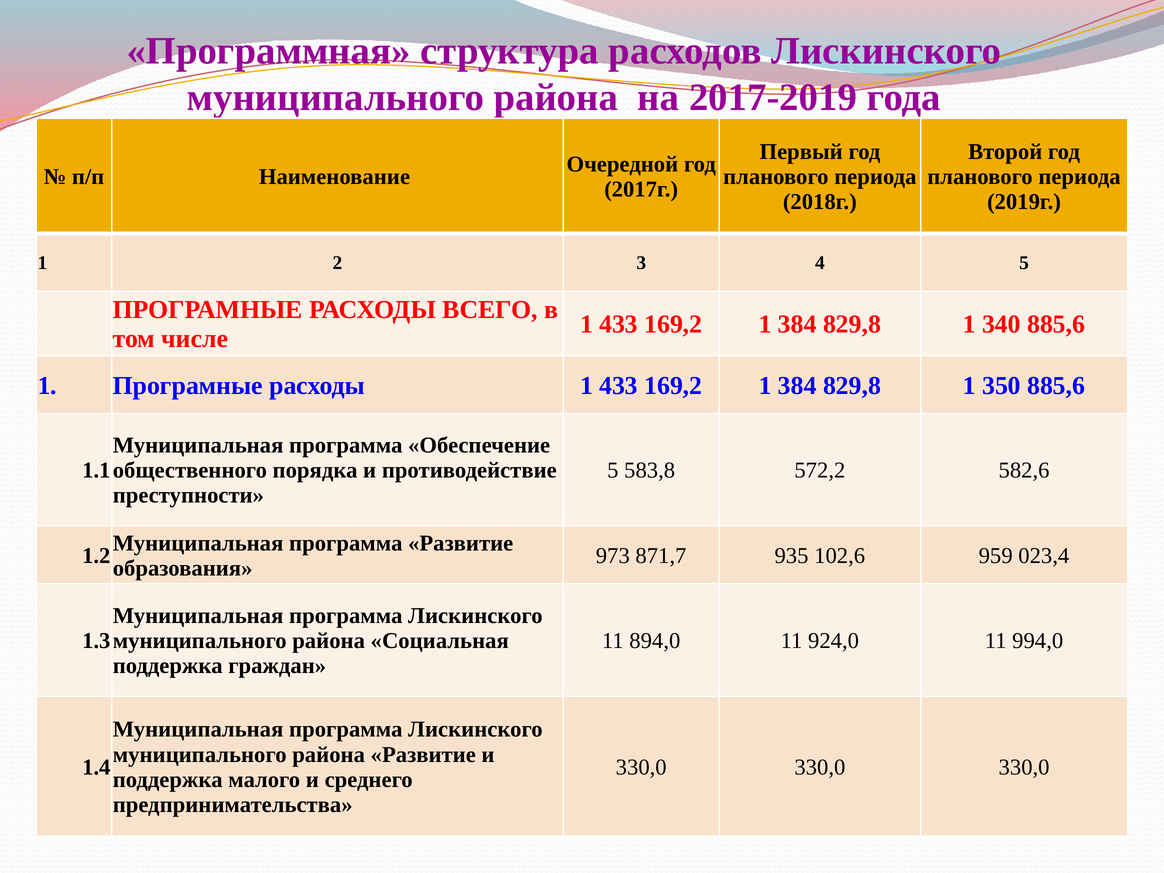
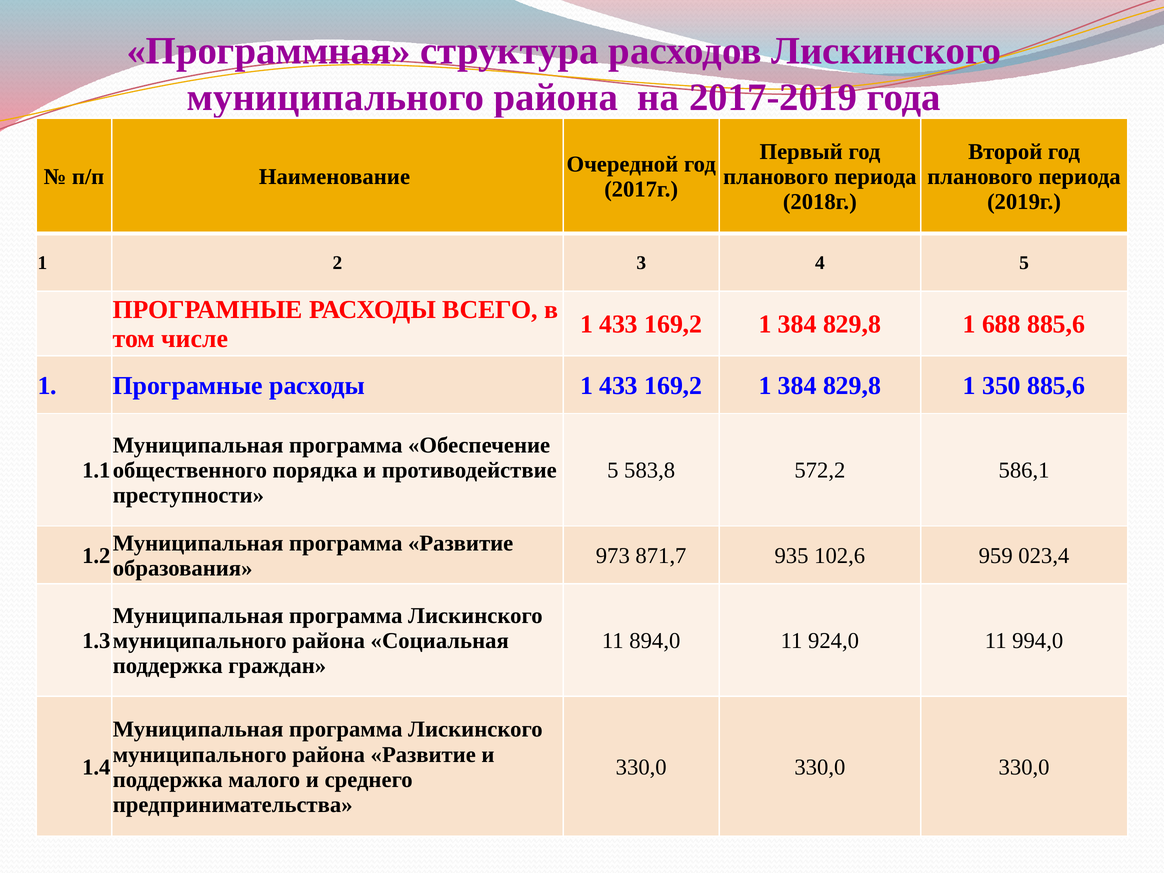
340: 340 -> 688 (1001, 324)
582,6: 582,6 -> 586,1 (1024, 471)
